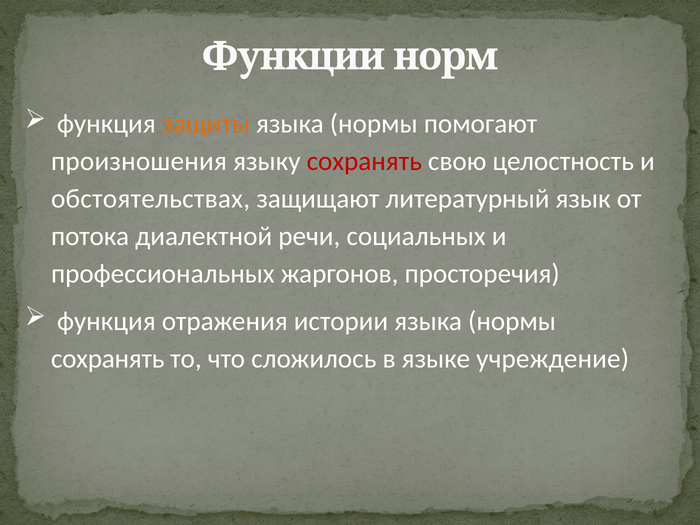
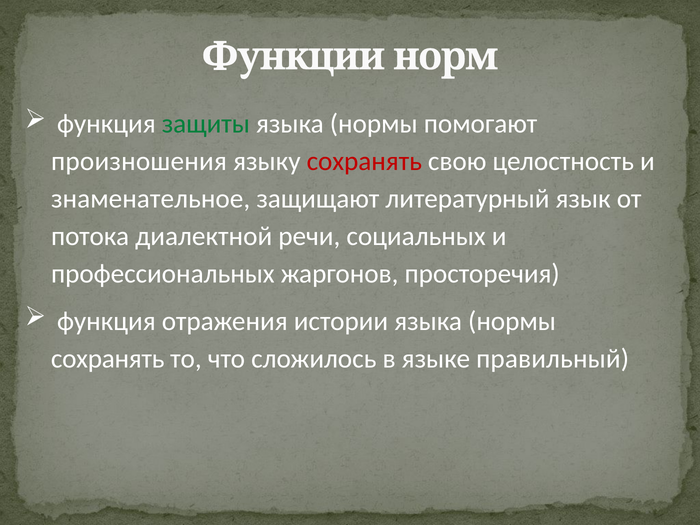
защиты colour: orange -> green (206, 124)
обстоятельствах: обстоятельствах -> знаменательное (151, 199)
учреждение: учреждение -> правильный (553, 359)
